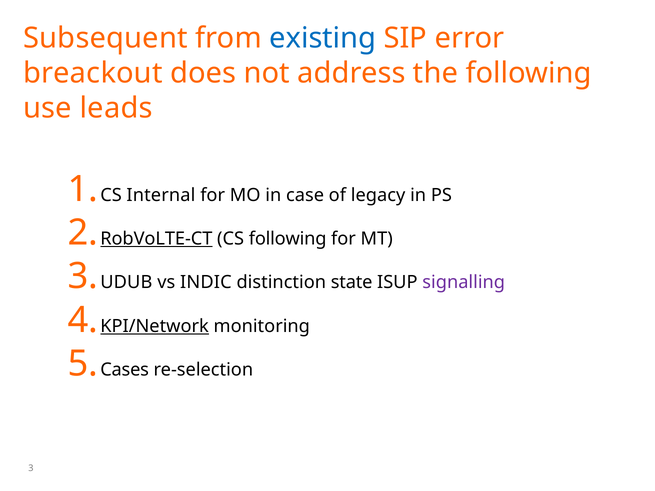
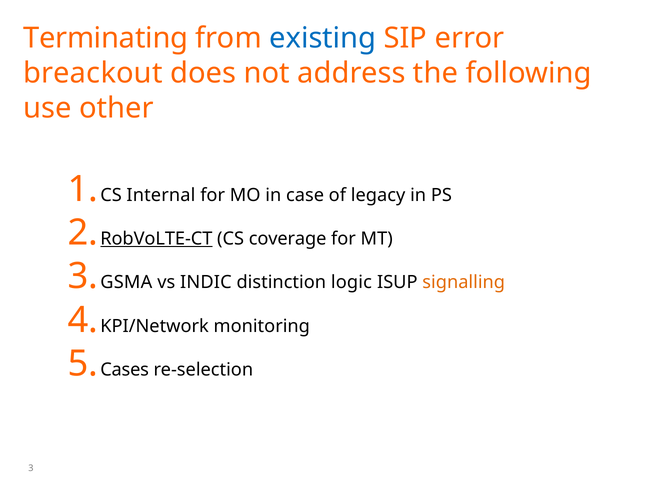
Subsequent: Subsequent -> Terminating (106, 38)
leads: leads -> other (116, 108)
CS following: following -> coverage (288, 239)
UDUB: UDUB -> GSMA (126, 283)
state: state -> logic (351, 283)
signalling colour: purple -> orange (464, 283)
KPI/Network underline: present -> none (155, 326)
